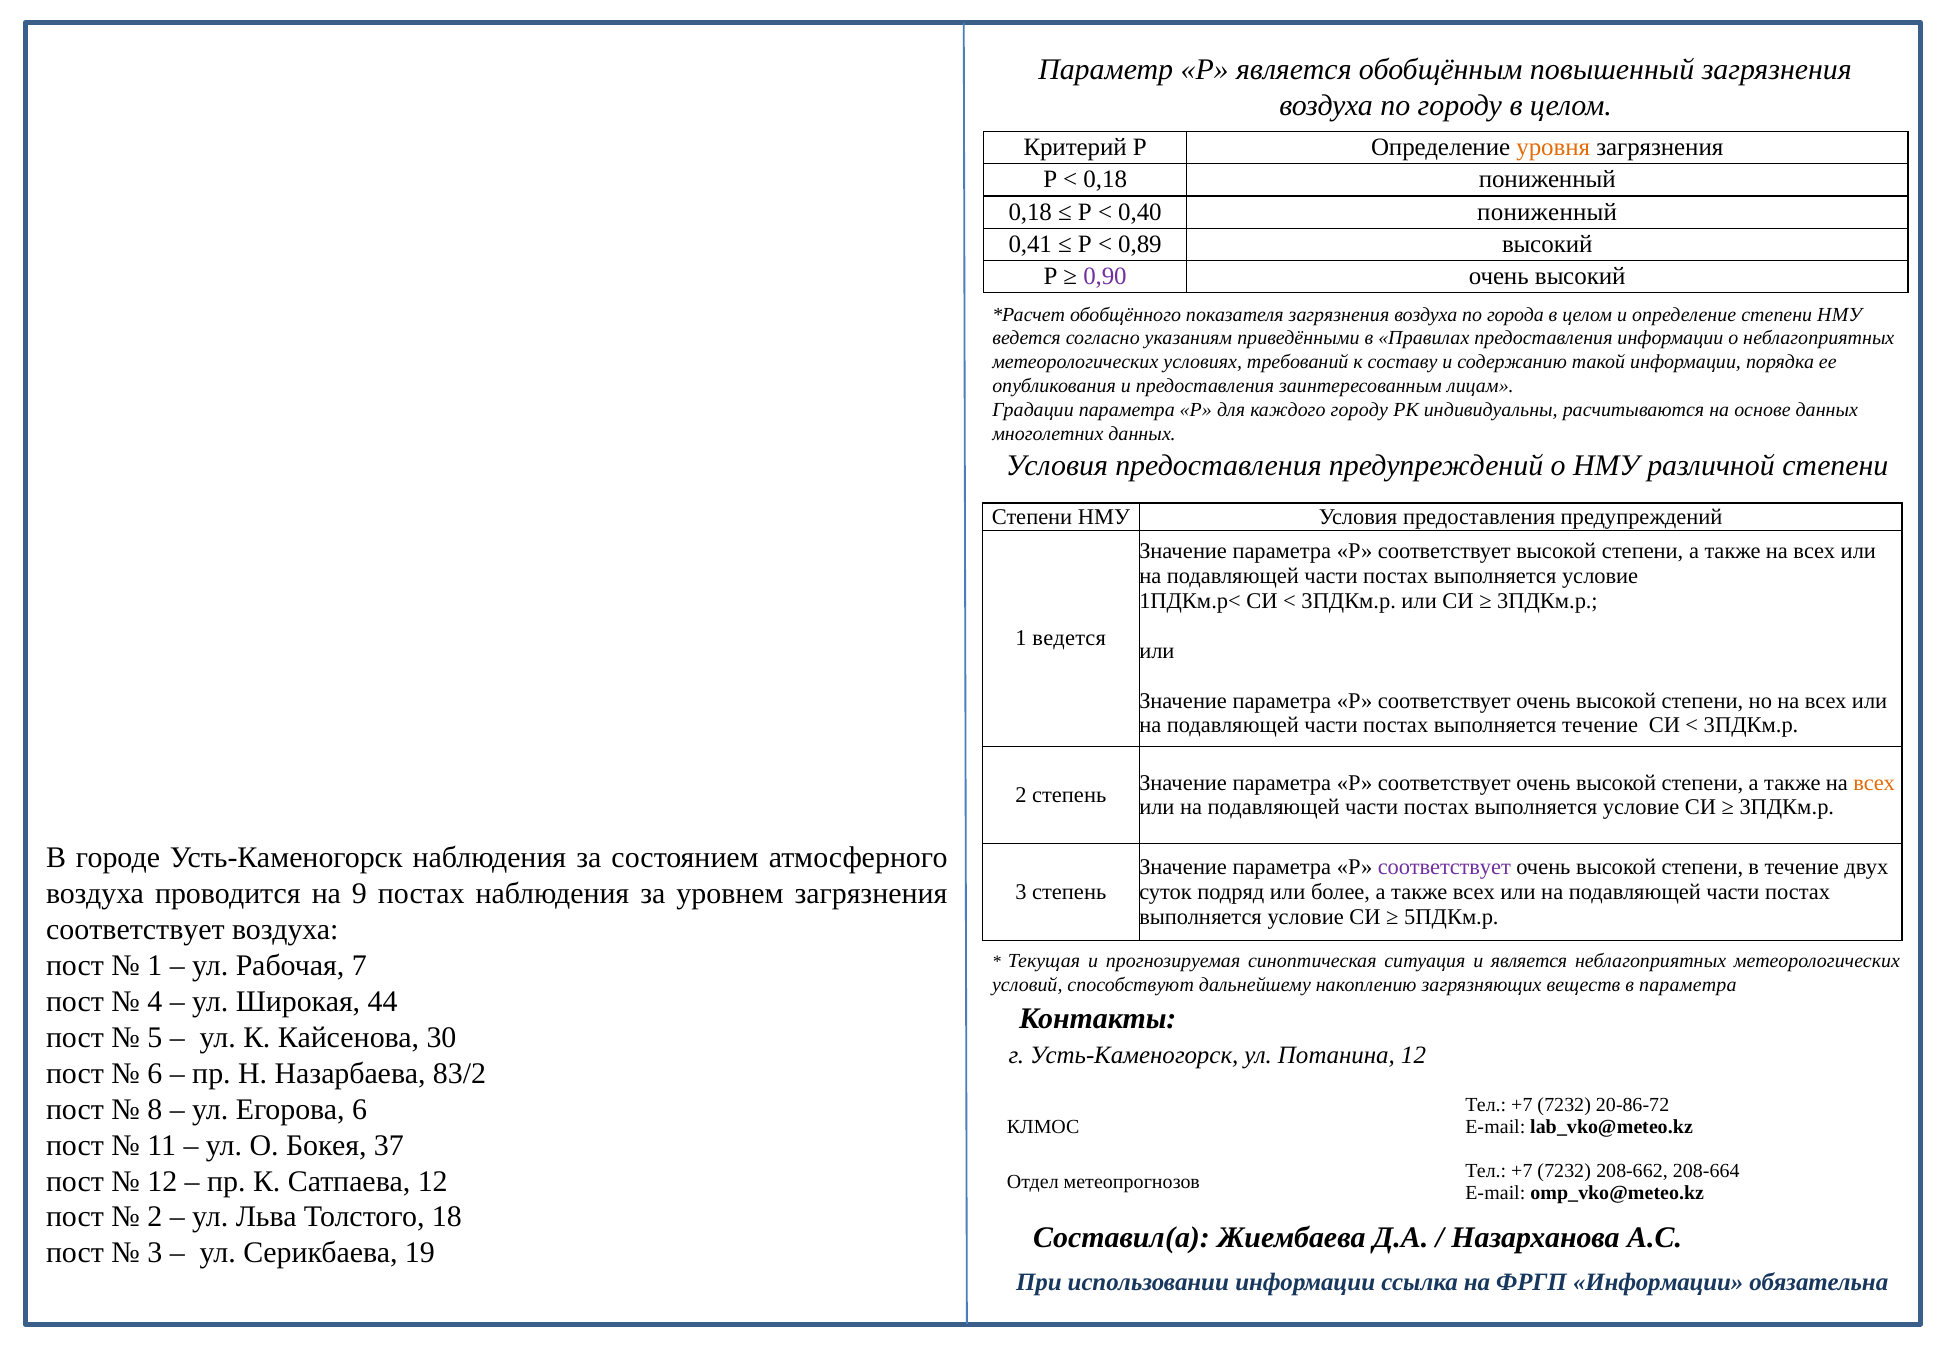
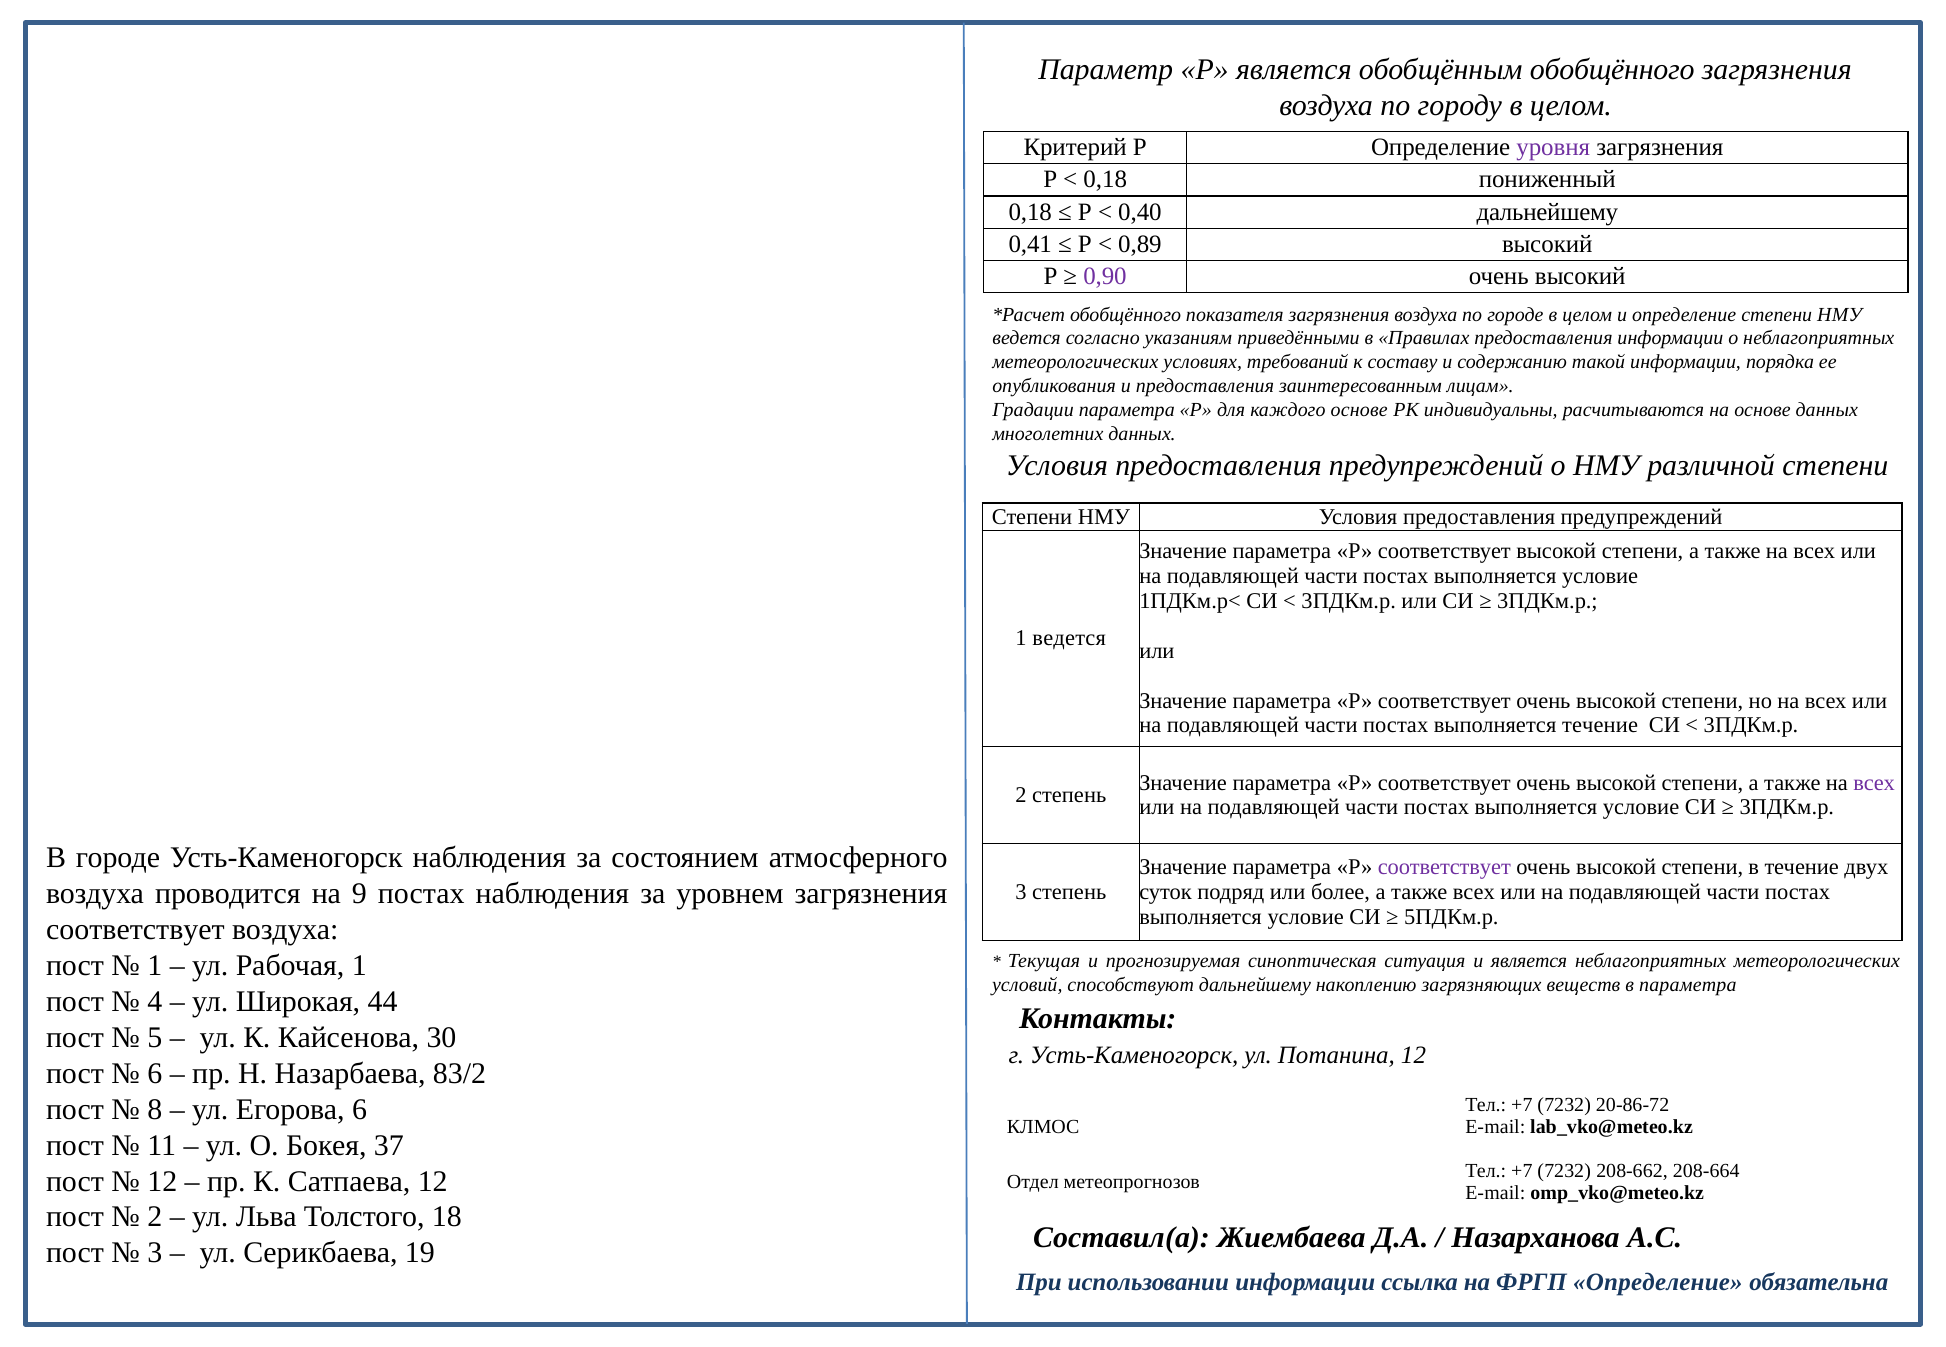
обобщённым повышенный: повышенный -> обобщённого (1612, 70)
уровня colour: orange -> purple (1553, 148)
0,40 пониженный: пониженный -> дальнейшему (1547, 212)
по города: города -> городе (1515, 315)
каждого городу: городу -> основе (1359, 410)
всех colour: orange -> purple (1874, 783)
Рабочая 7: 7 -> 1 (359, 966)
ФРГП Информации: Информации -> Определение (1658, 1283)
